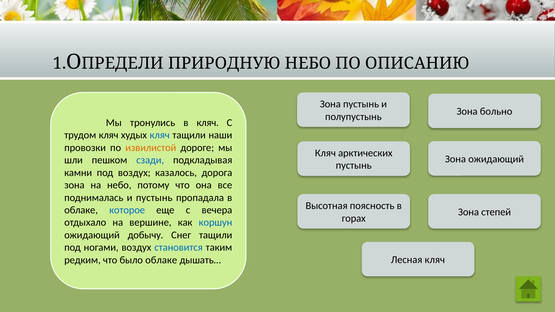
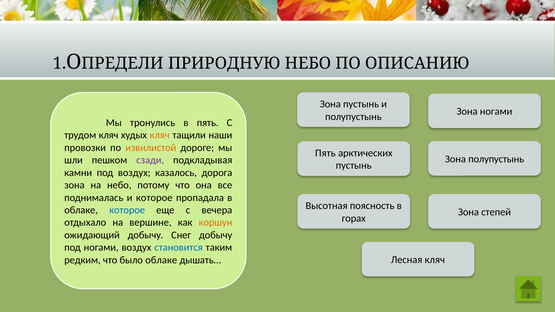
Зона больно: больно -> ногами (496, 112)
в кляч: кляч -> пять (208, 123)
кляч colour: blue -> orange (160, 135)
Кляч: Кляч -> Пять (325, 153)
Зона ожидающий: ожидающий -> полупустынь (496, 159)
сзади colour: blue -> purple (150, 160)
и пустынь: пустынь -> которое (154, 198)
коршун colour: blue -> orange (216, 223)
Снег тащили: тащили -> добычу (216, 235)
